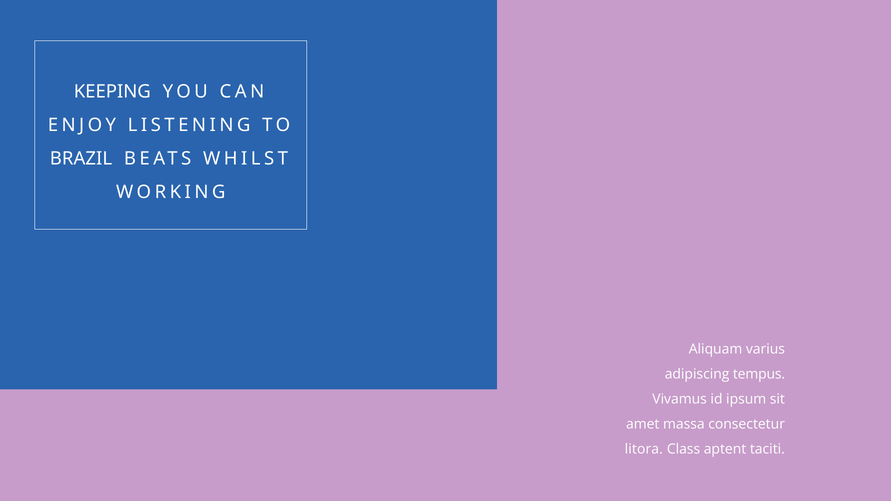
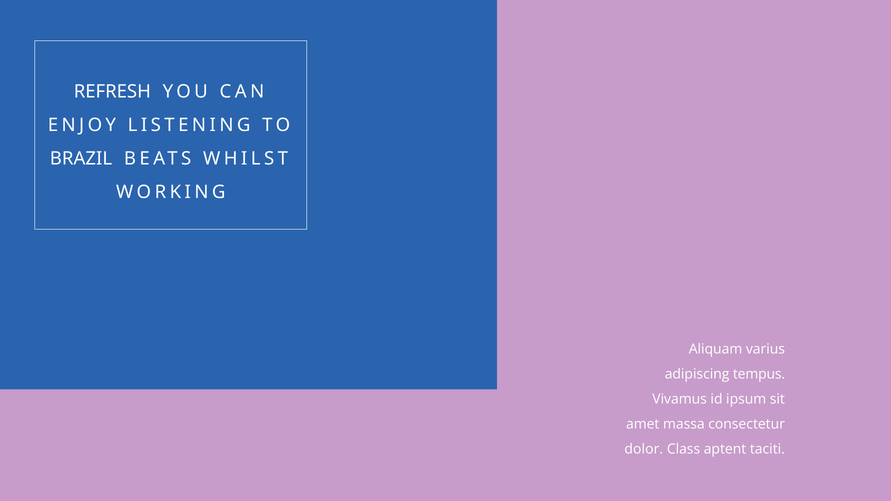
KEEPING: KEEPING -> REFRESH (112, 92)
litora: litora -> dolor (644, 449)
